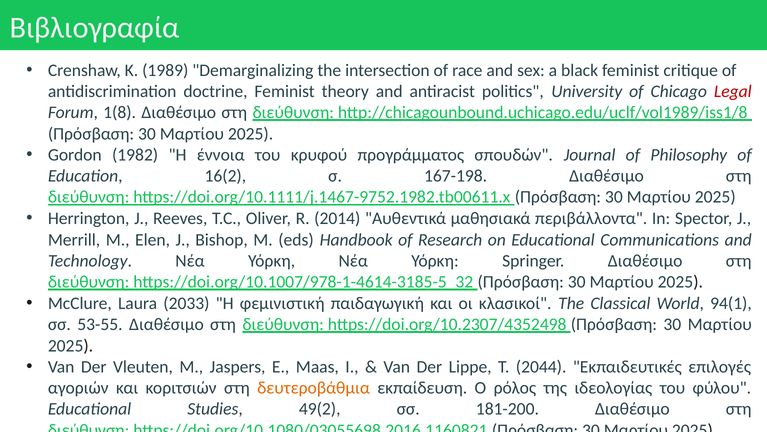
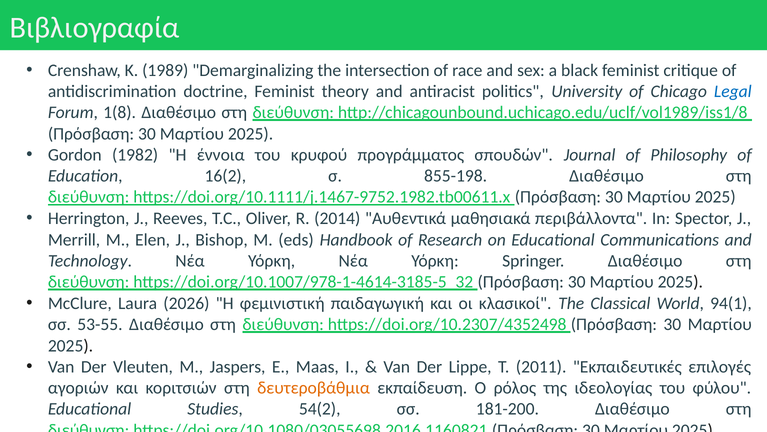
Legal colour: red -> blue (733, 91)
167-198: 167-198 -> 855-198 (456, 176)
2033: 2033 -> 2026 (186, 303)
2044: 2044 -> 2011 (541, 366)
49(2: 49(2 -> 54(2 (320, 409)
